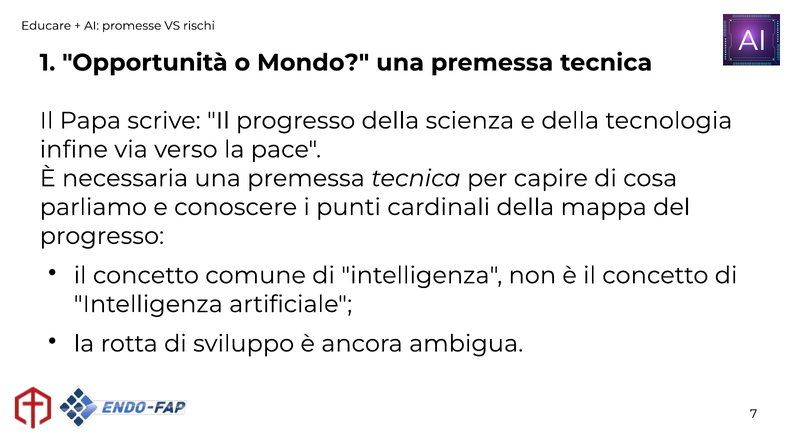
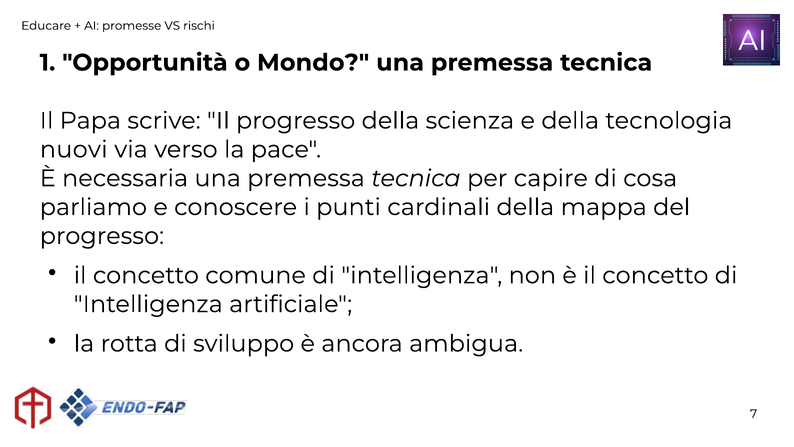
infine: infine -> nuovi (74, 149)
